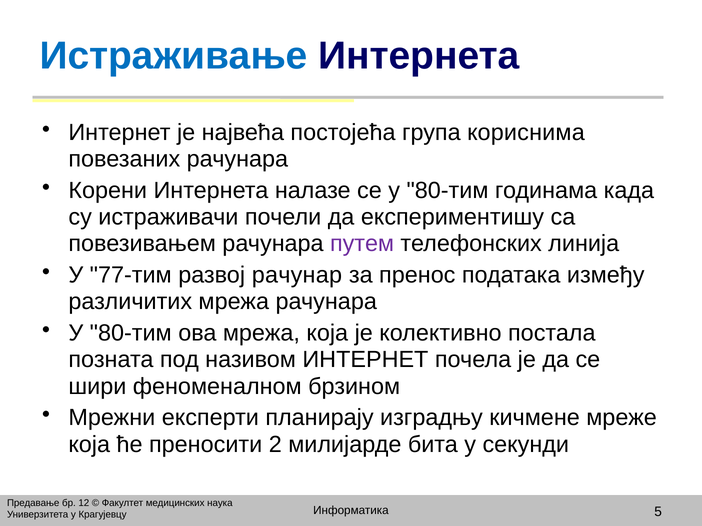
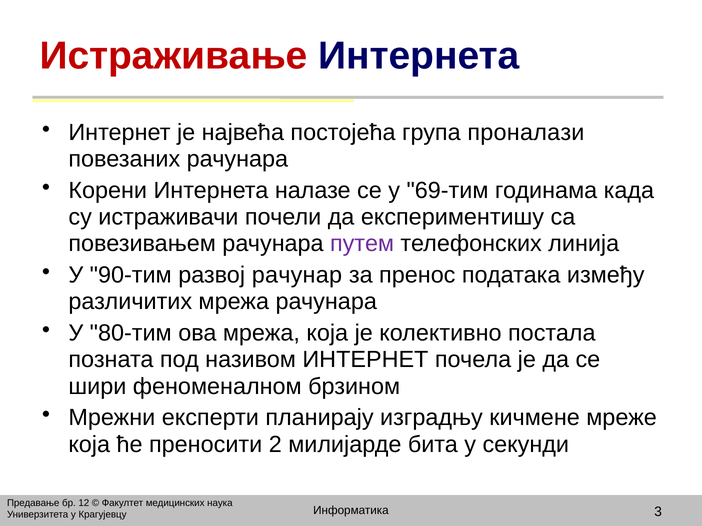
Истраживање colour: blue -> red (174, 56)
кориснима: кориснима -> проналази (526, 133)
се у 80-тим: 80-тим -> 69-тим (448, 191)
77-тим: 77-тим -> 90-тим (131, 275)
5: 5 -> 3 (658, 512)
